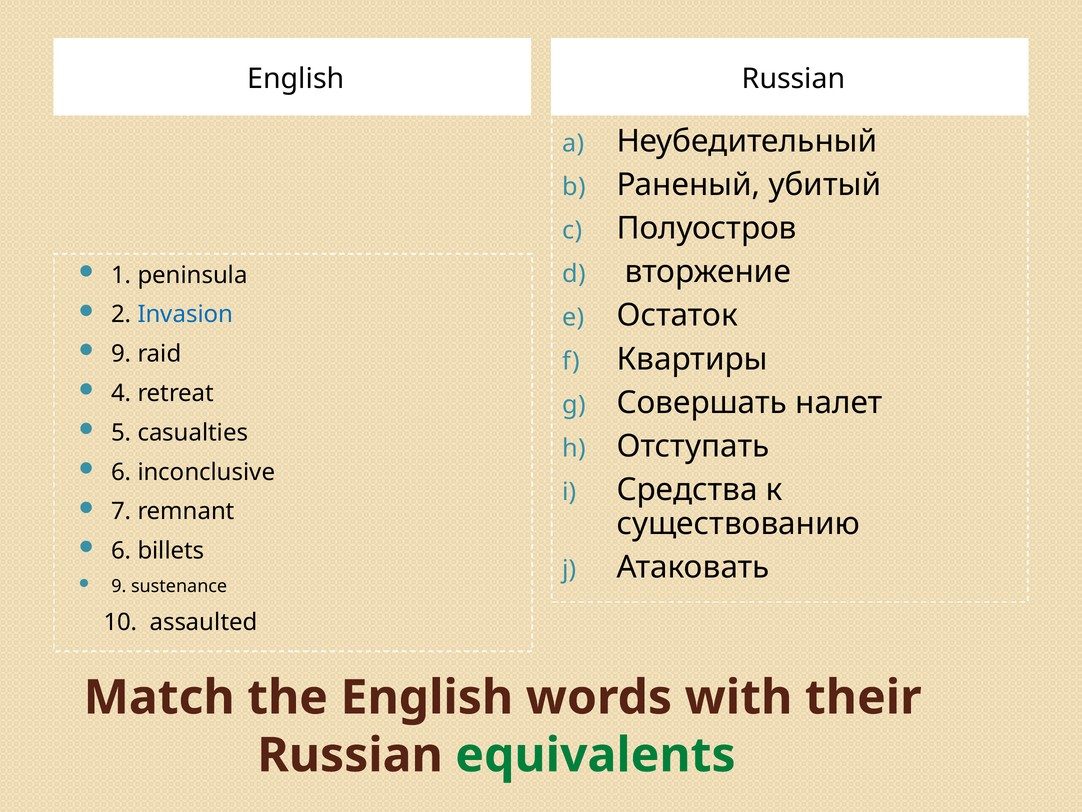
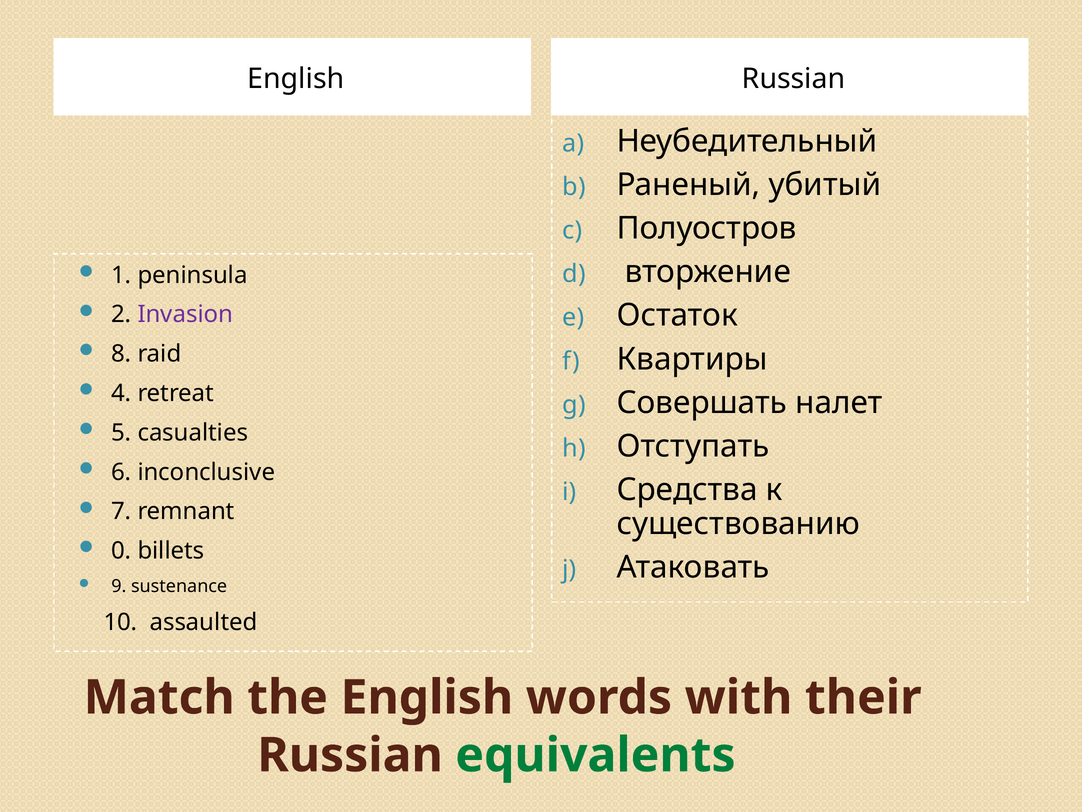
Invasion colour: blue -> purple (185, 314)
9: 9 -> 8 (121, 354)
6: 6 -> 0 (121, 551)
